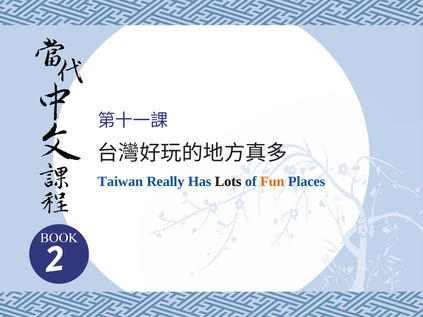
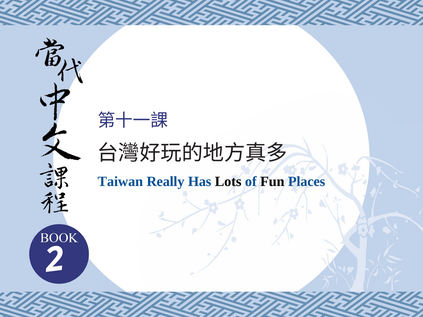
Fun colour: orange -> black (272, 182)
